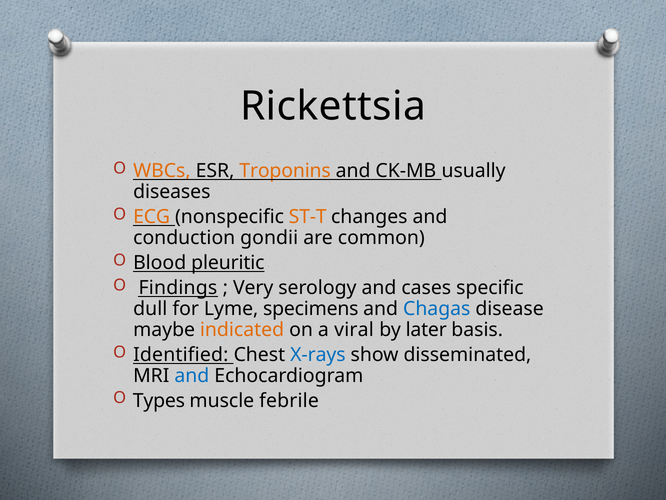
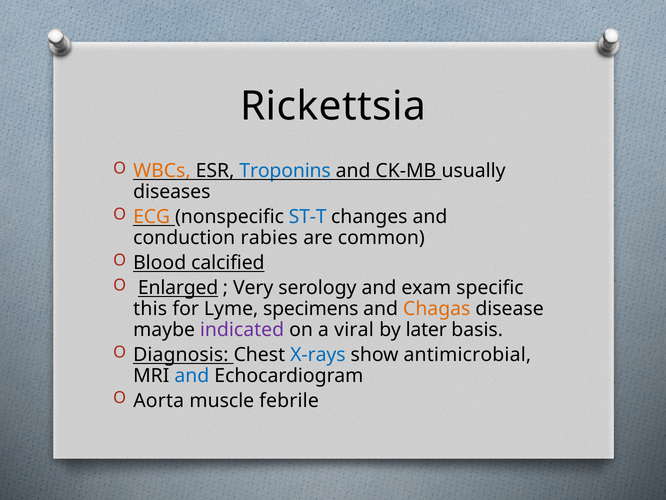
Troponins colour: orange -> blue (285, 171)
ST-T colour: orange -> blue (308, 217)
gondii: gondii -> rabies (269, 238)
pleuritic: pleuritic -> calcified (228, 263)
Findings: Findings -> Enlarged (178, 288)
cases: cases -> exam (426, 288)
dull: dull -> this (150, 309)
Chagas colour: blue -> orange (437, 309)
indicated colour: orange -> purple (242, 329)
Identified: Identified -> Diagnosis (181, 354)
disseminated: disseminated -> antimicrobial (467, 354)
Types: Types -> Aorta (159, 400)
